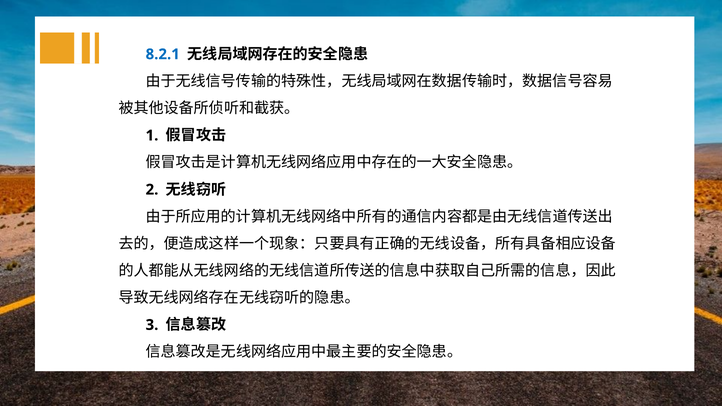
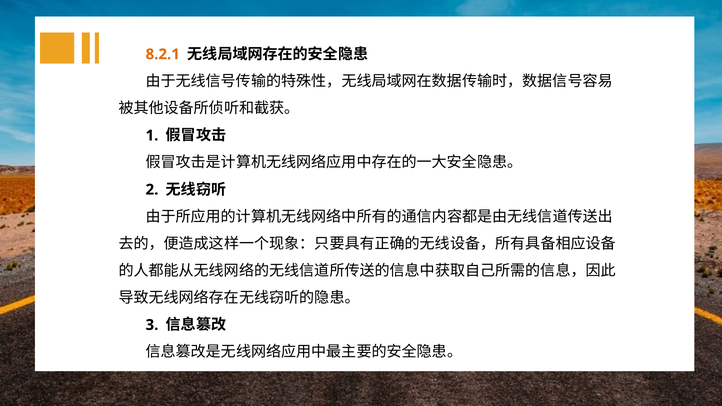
8.2.1 colour: blue -> orange (163, 54)
